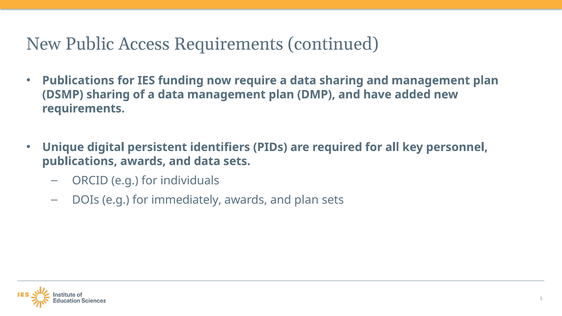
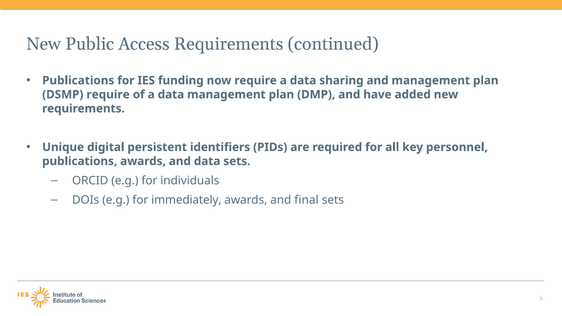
DSMP sharing: sharing -> require (108, 95)
and plan: plan -> final (306, 200)
